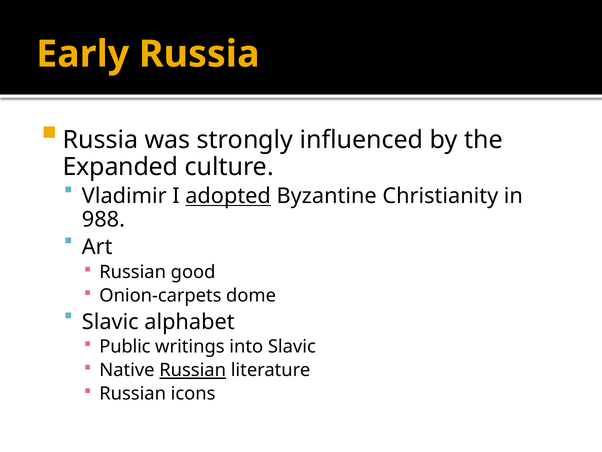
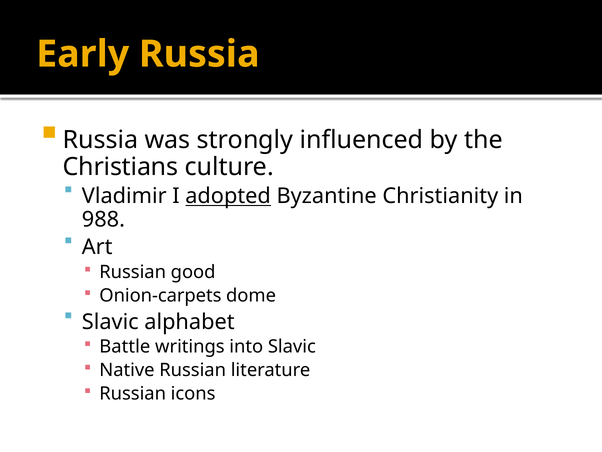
Expanded: Expanded -> Christians (120, 167)
Public: Public -> Battle (125, 346)
Russian underline: present -> none (193, 370)
